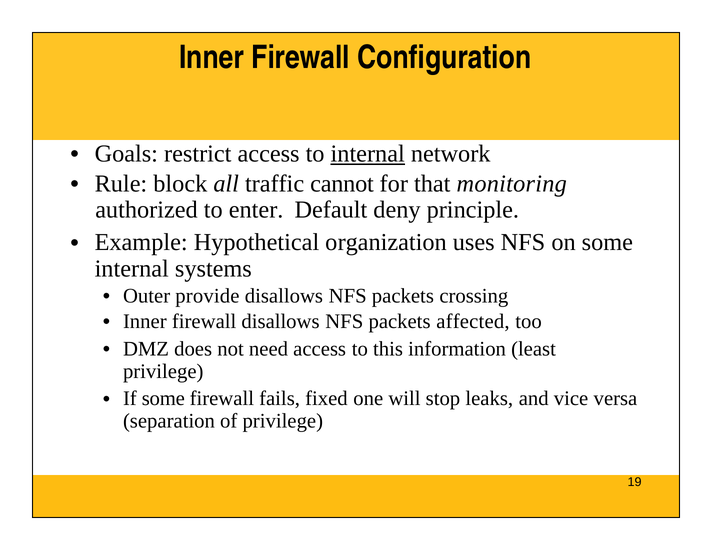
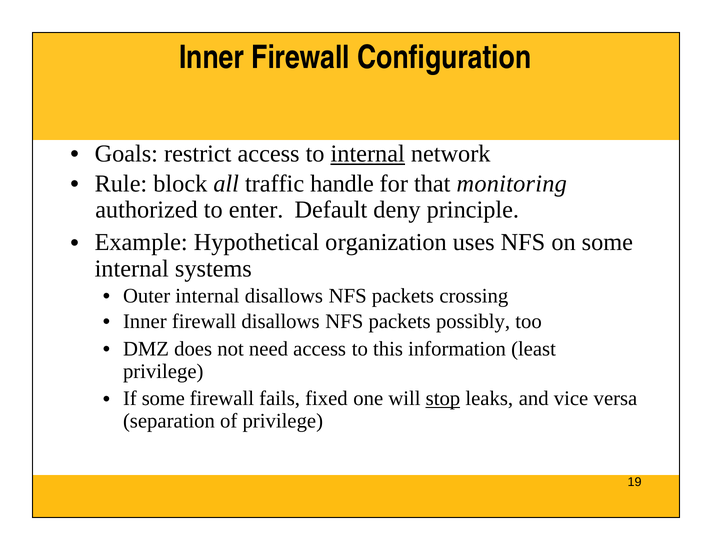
cannot: cannot -> handle (342, 184)
Outer provide: provide -> internal (207, 296)
affected: affected -> possibly (473, 321)
stop underline: none -> present (443, 398)
